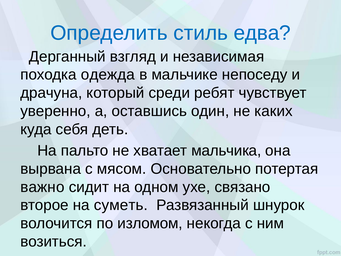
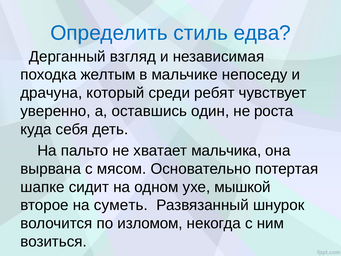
одежда: одежда -> желтым (108, 75)
каких: каких -> роста (274, 111)
важно: важно -> шапке (42, 187)
связано: связано -> мышкой (243, 187)
